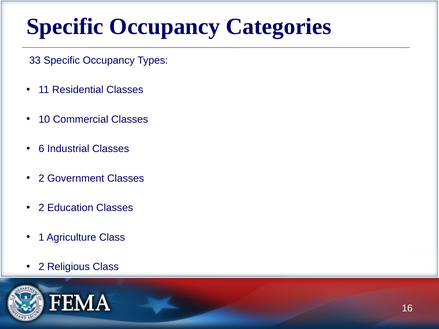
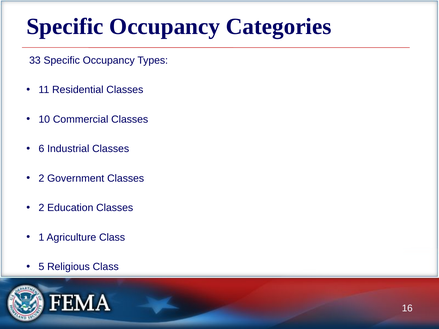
2: 2 -> 5 (41, 267)
